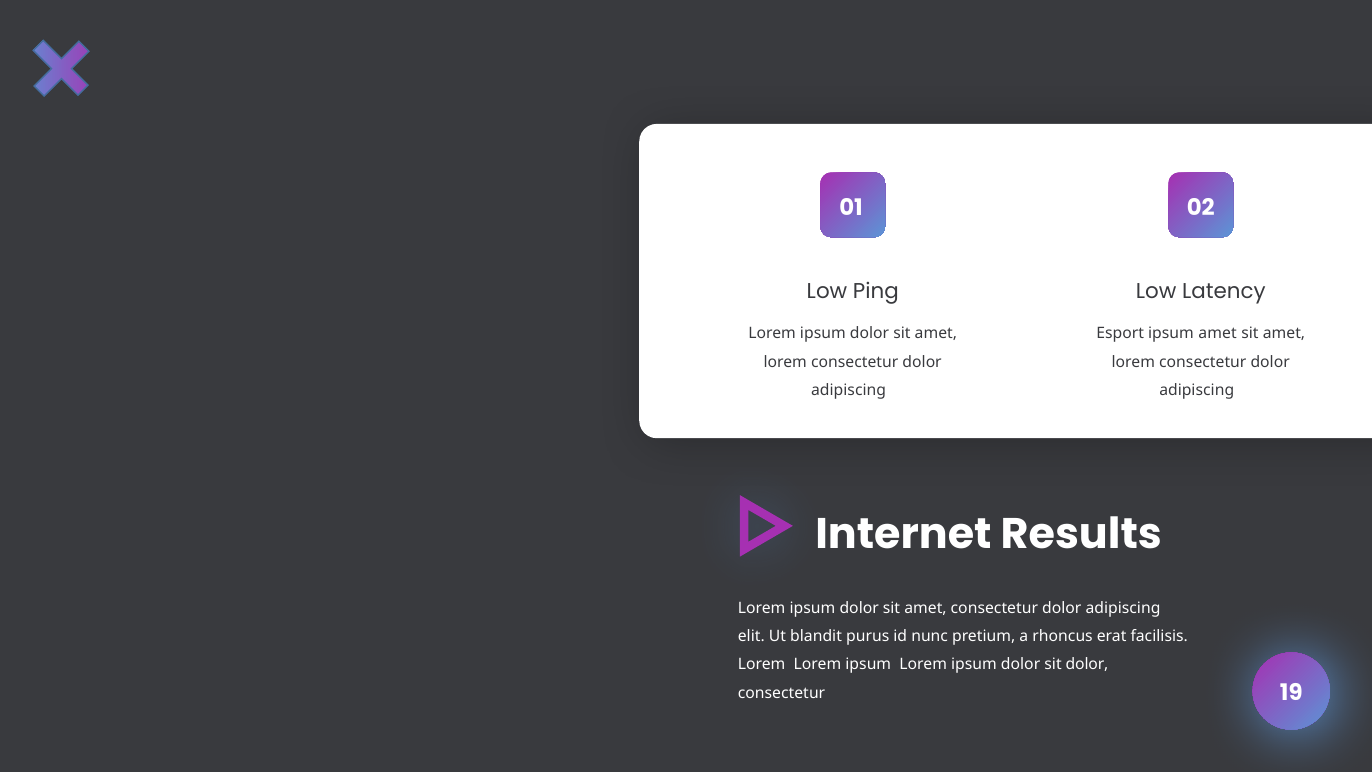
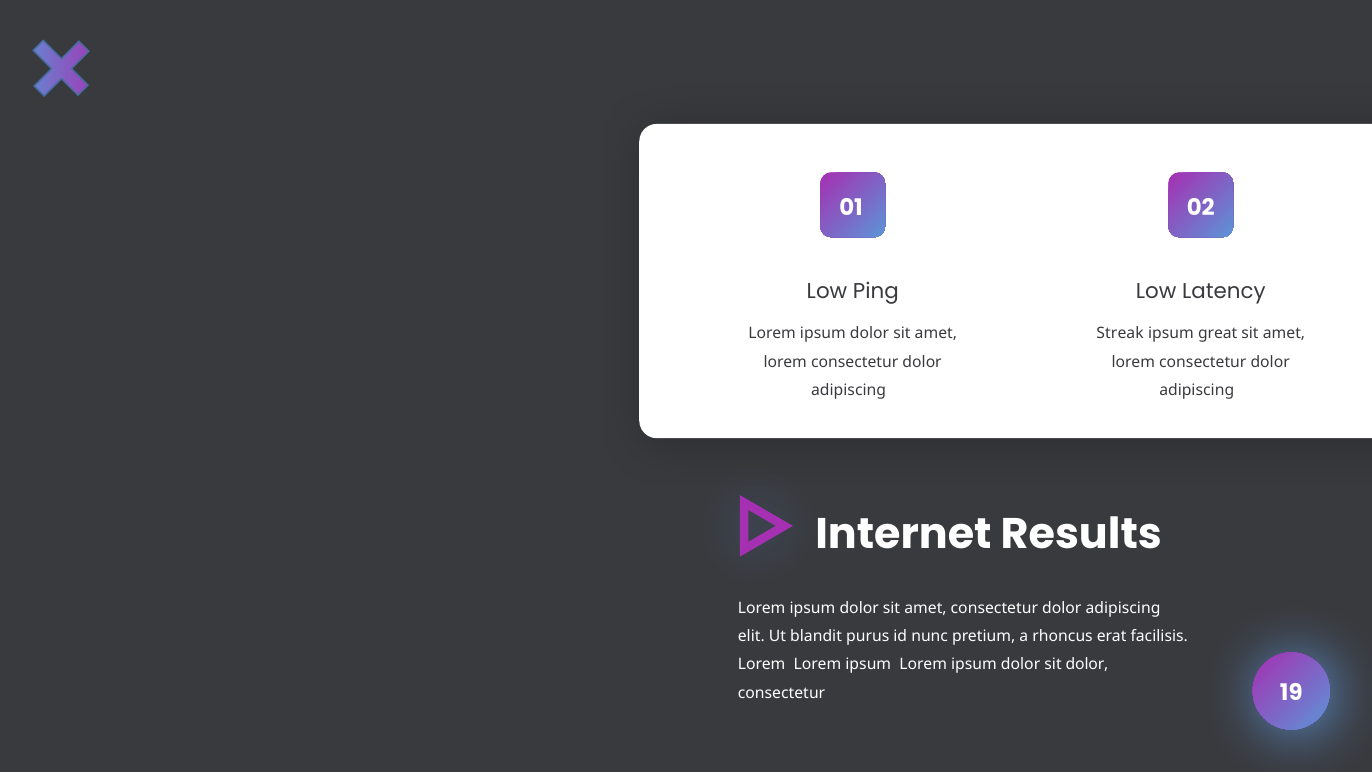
Esport: Esport -> Streak (1120, 334)
ipsum amet: amet -> great (1218, 334)
